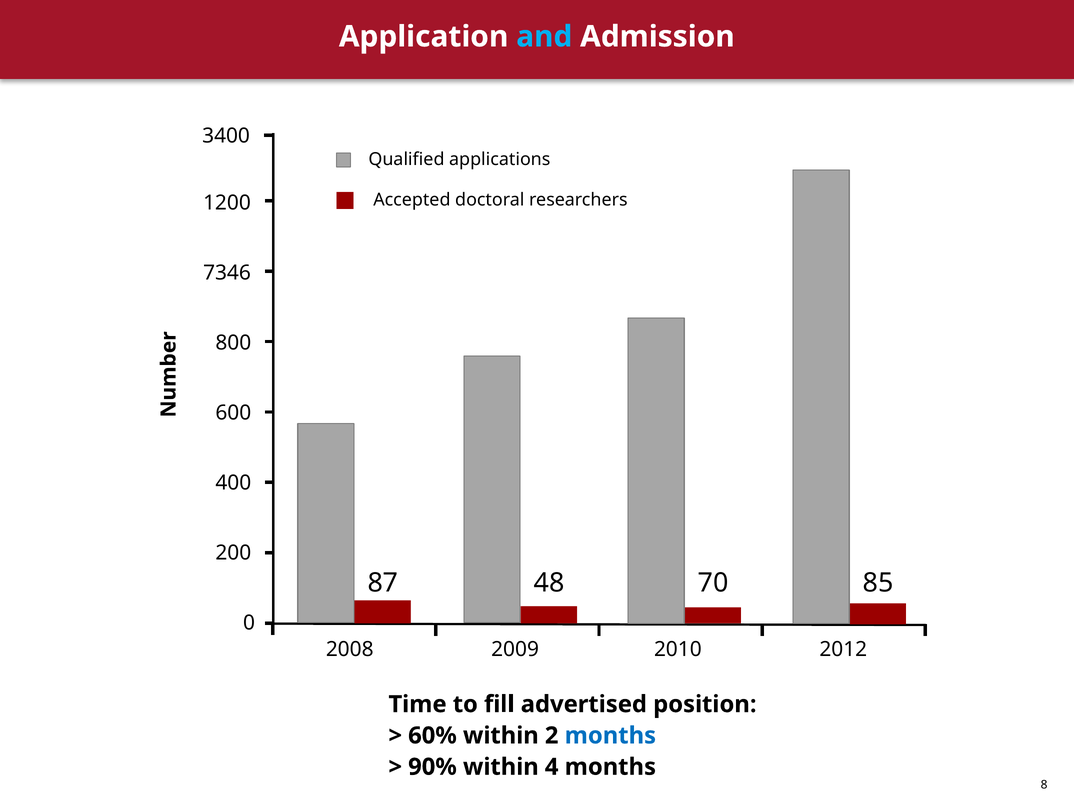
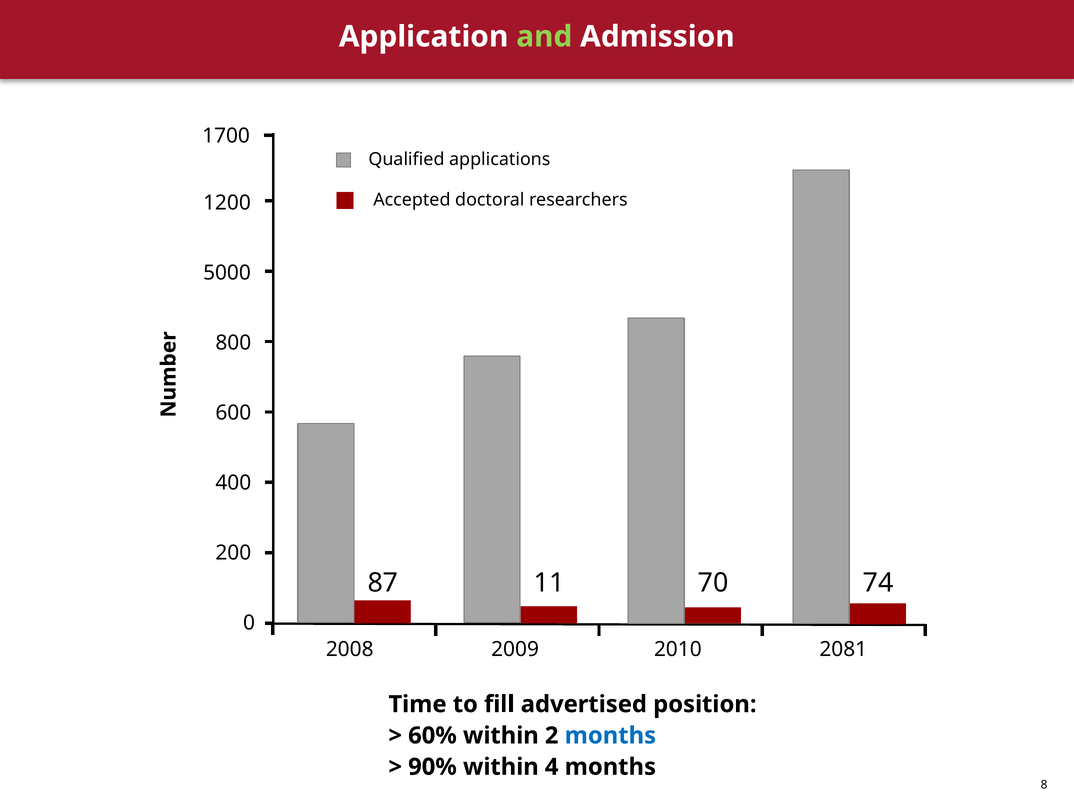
and colour: light blue -> light green (544, 37)
3400: 3400 -> 1700 (226, 136)
7346: 7346 -> 5000 (227, 273)
48: 48 -> 11 (549, 583)
85: 85 -> 74 (878, 583)
2012: 2012 -> 2081 (843, 650)
